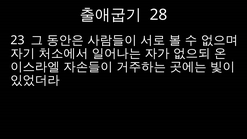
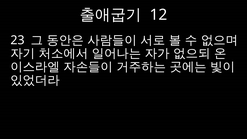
28: 28 -> 12 (159, 15)
